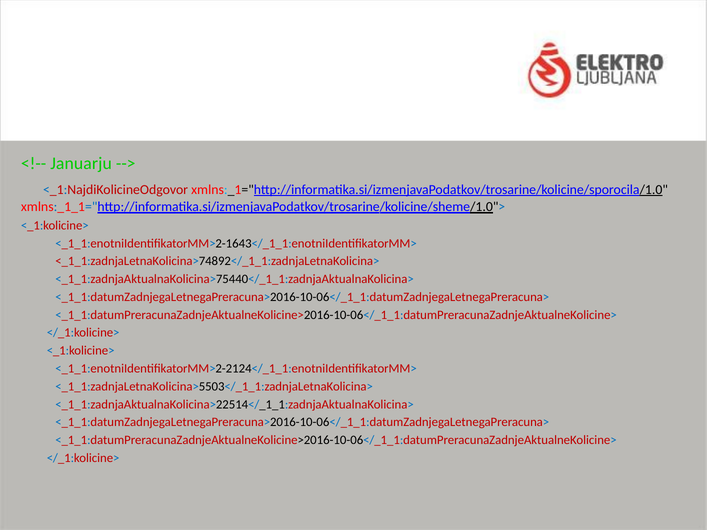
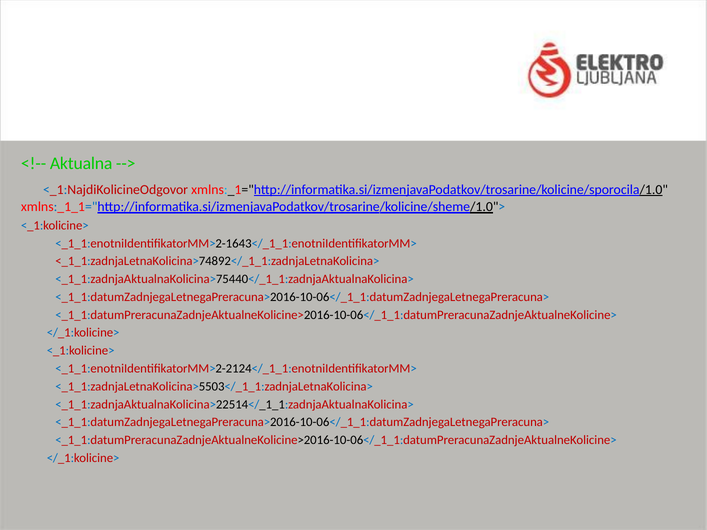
Januarju: Januarju -> Aktualna (81, 164)
